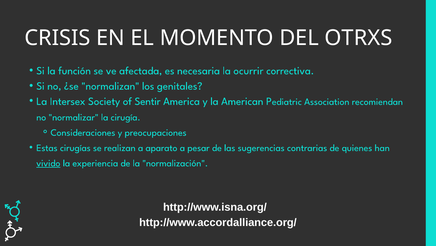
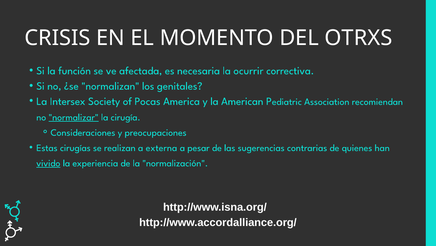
Sentir: Sentir -> Pocas (148, 101)
normalizar underline: none -> present (74, 117)
aparato: aparato -> externa (161, 147)
